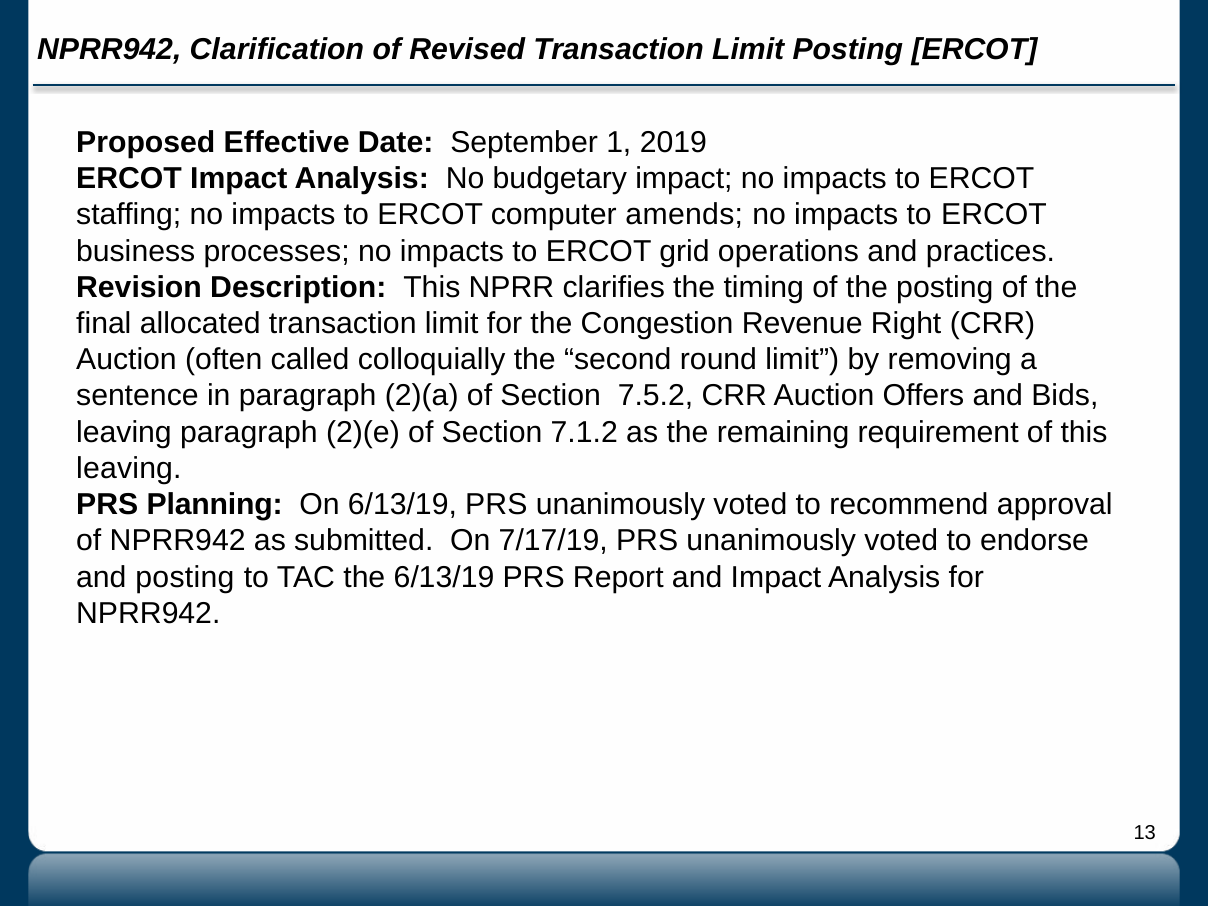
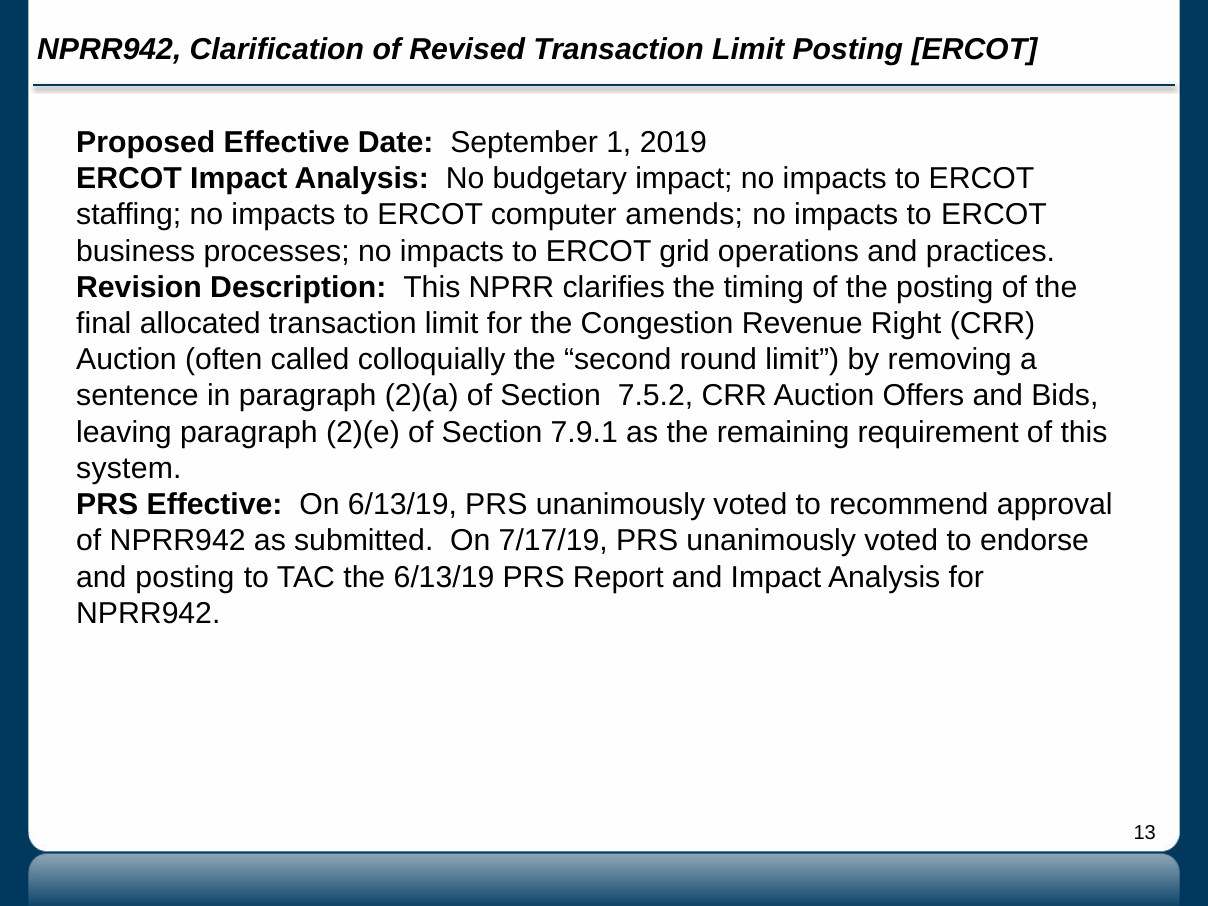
7.1.2: 7.1.2 -> 7.9.1 (584, 432)
leaving: leaving -> system (129, 468)
PRS Planning: Planning -> Effective (215, 505)
